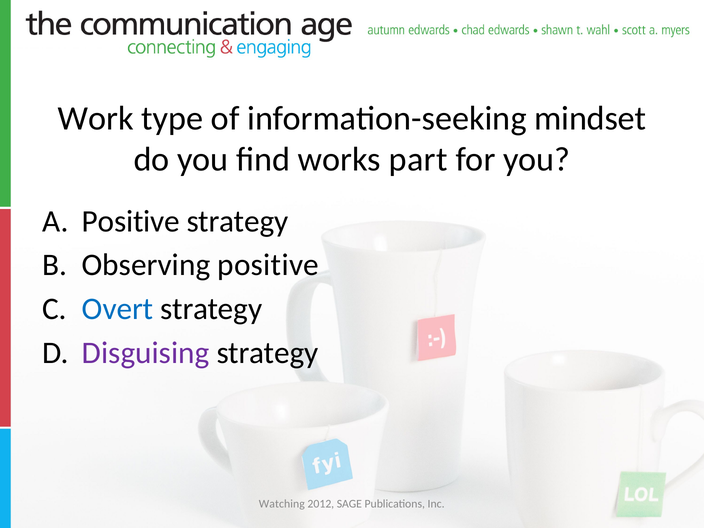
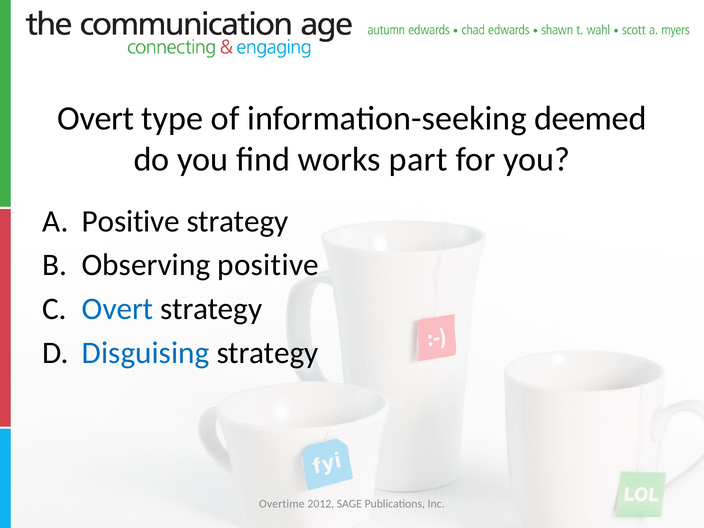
Work: Work -> Overt (96, 118)
mindset: mindset -> deemed (590, 118)
Disguising colour: purple -> blue (146, 353)
Watching: Watching -> Overtime (282, 504)
